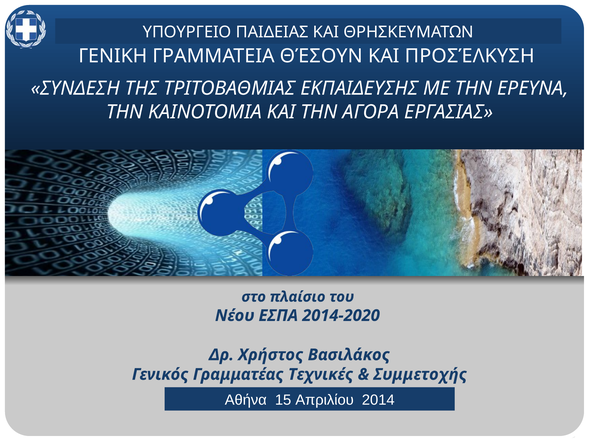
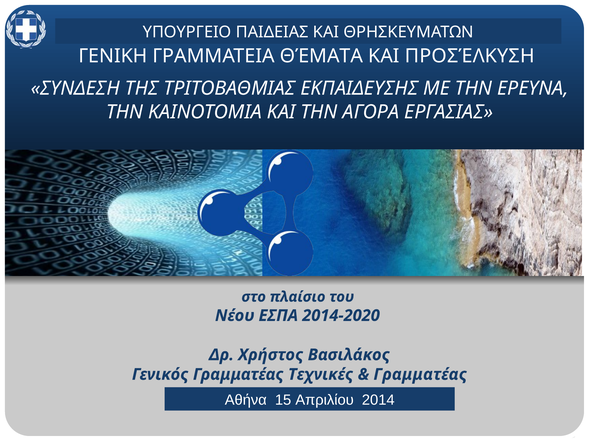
ΘΈΣΟΥΝ: ΘΈΣΟΥΝ -> ΘΈΜΑΤΑ (321, 56)
Συμμετοχής: Συμμετοχής -> Γραμματέας (420, 375)
